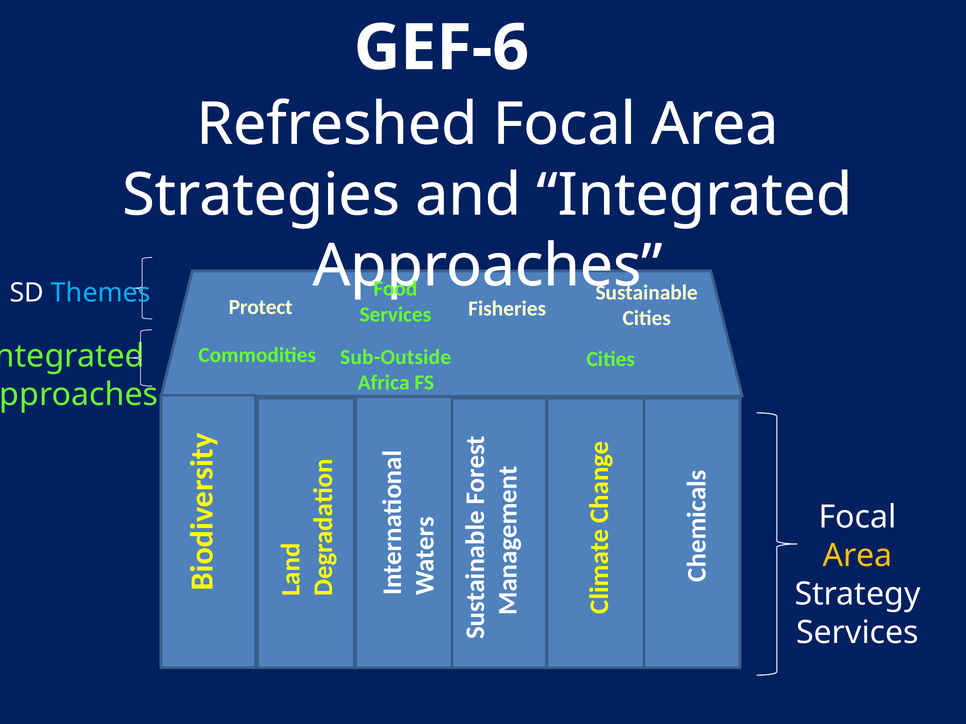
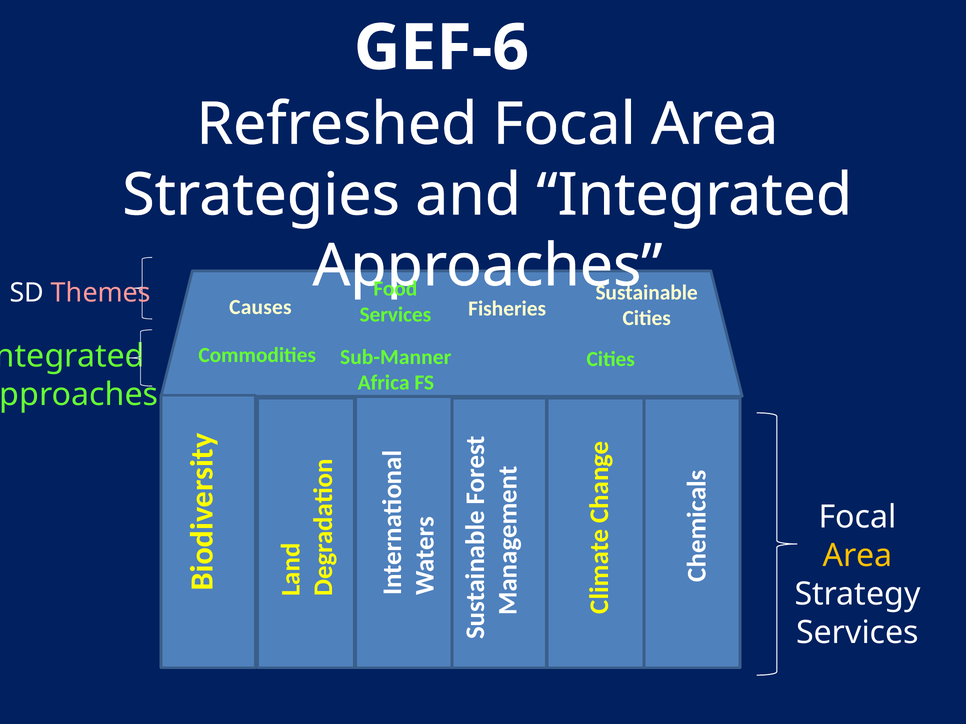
Themes colour: light blue -> pink (101, 293)
Protect: Protect -> Causes (260, 307)
Sub-Outside: Sub-Outside -> Sub-Manner (396, 357)
